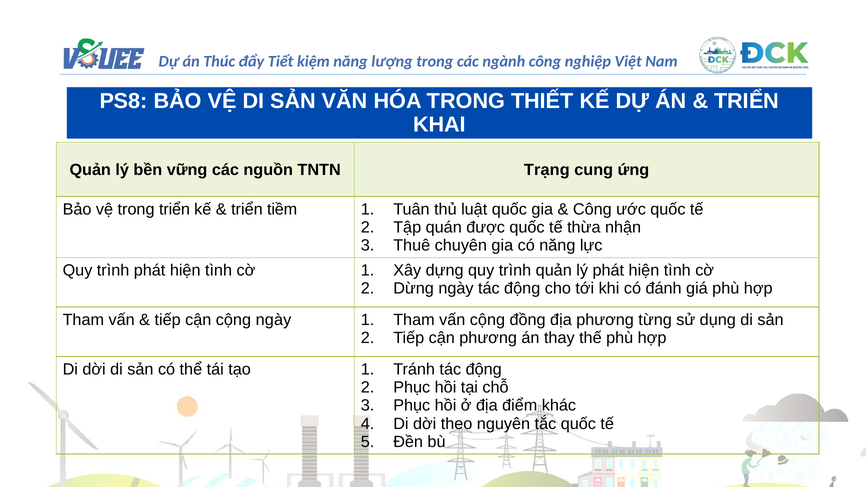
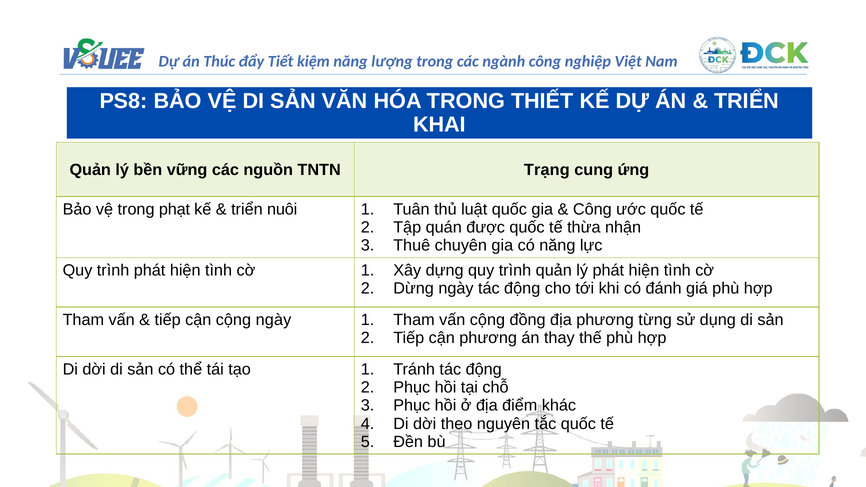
trong triển: triển -> phạt (175, 209)
tiềm: tiềm -> nuôi (282, 209)
